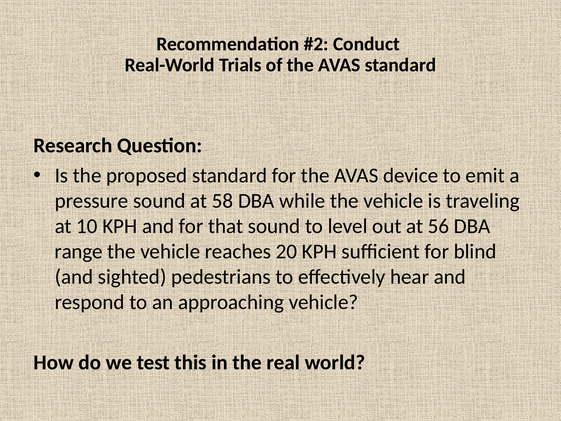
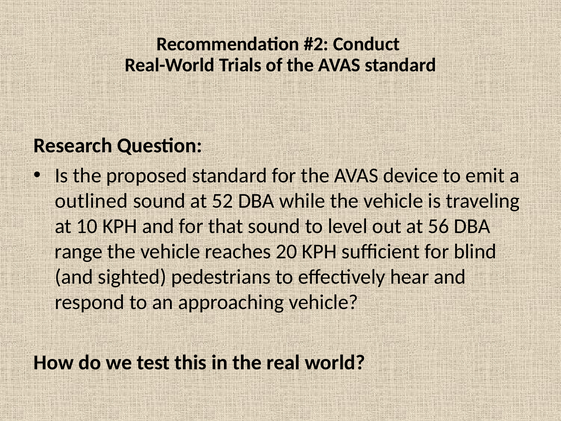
pressure: pressure -> outlined (91, 201)
58: 58 -> 52 (223, 201)
